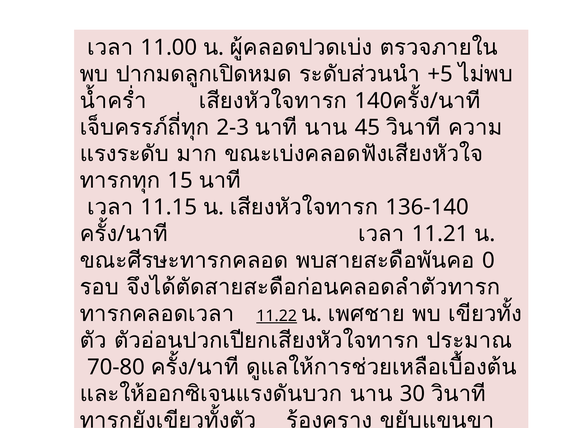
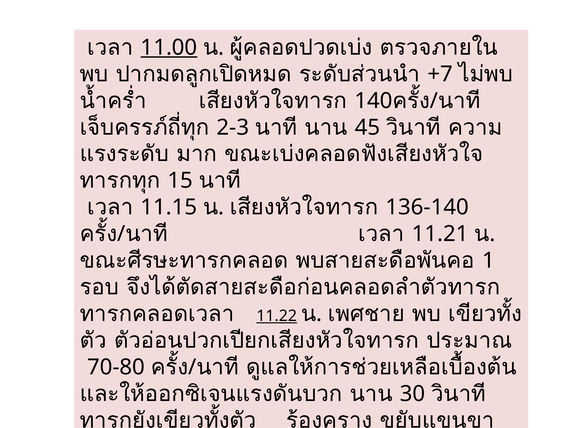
11.00 underline: none -> present (169, 47)
+5: +5 -> +7 (440, 74)
0: 0 -> 1 (488, 261)
